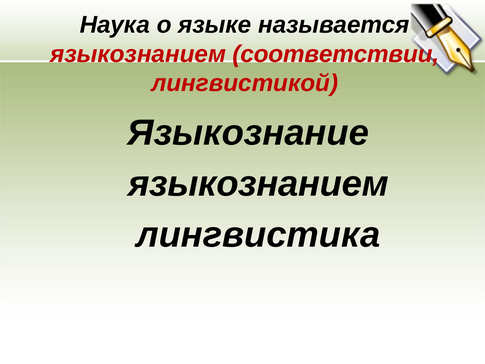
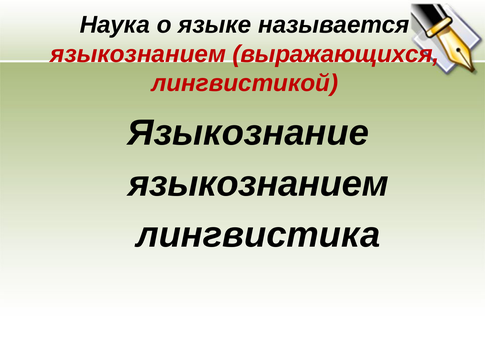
соответствии: соответствии -> выражающихся (336, 54)
